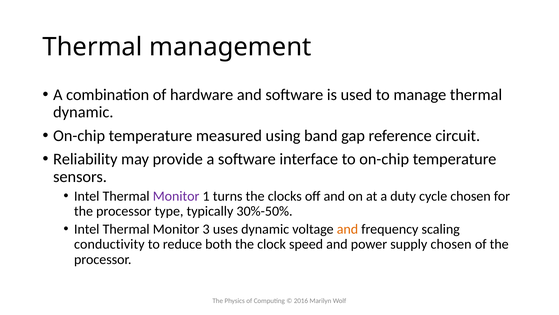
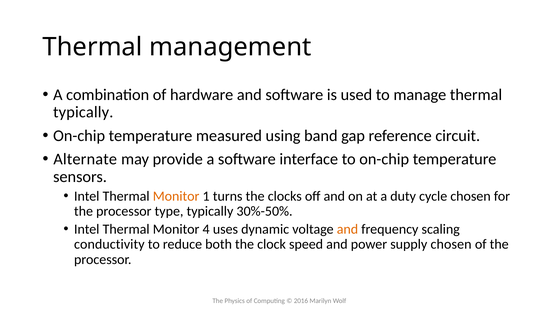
dynamic: dynamic -> typically (83, 112)
Reliability: Reliability -> Alternate (85, 159)
Monitor colour: purple -> orange (176, 196)
3: 3 -> 4 (206, 229)
